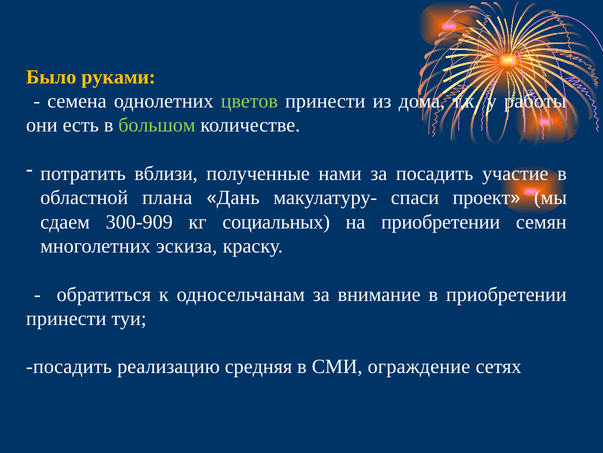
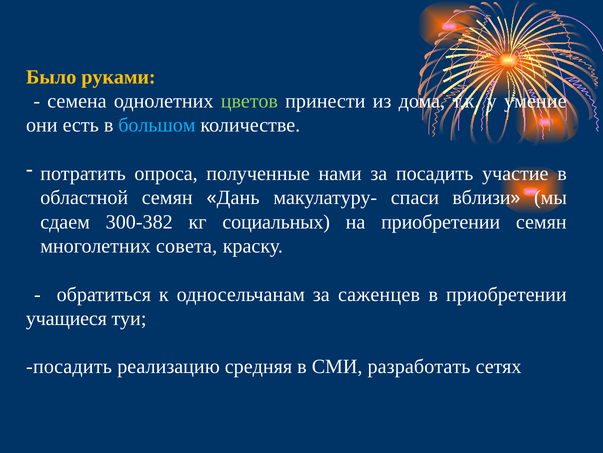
работы: работы -> умение (535, 101)
большом colour: light green -> light blue (157, 125)
вблизи: вблизи -> опроса (166, 173)
областной плана: плана -> семян (167, 197)
проект: проект -> вблизи (482, 197)
300-909: 300-909 -> 300-382 (139, 222)
эскиза: эскиза -> совета (187, 246)
внимание: внимание -> саженцев (379, 294)
принести: принести -> учащиеся (66, 318)
ограждение: ограждение -> разработать (419, 366)
